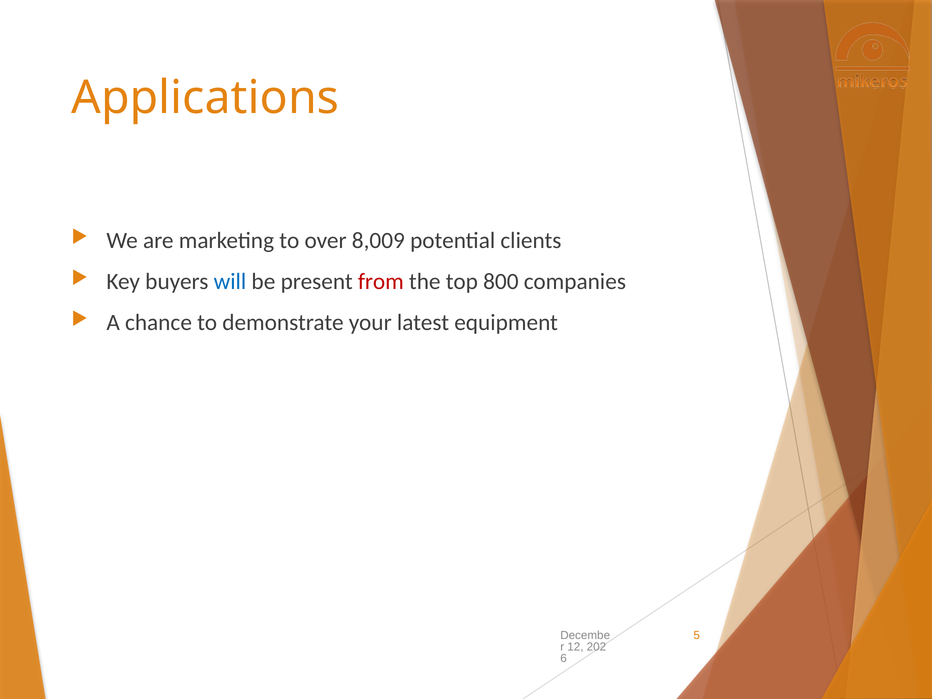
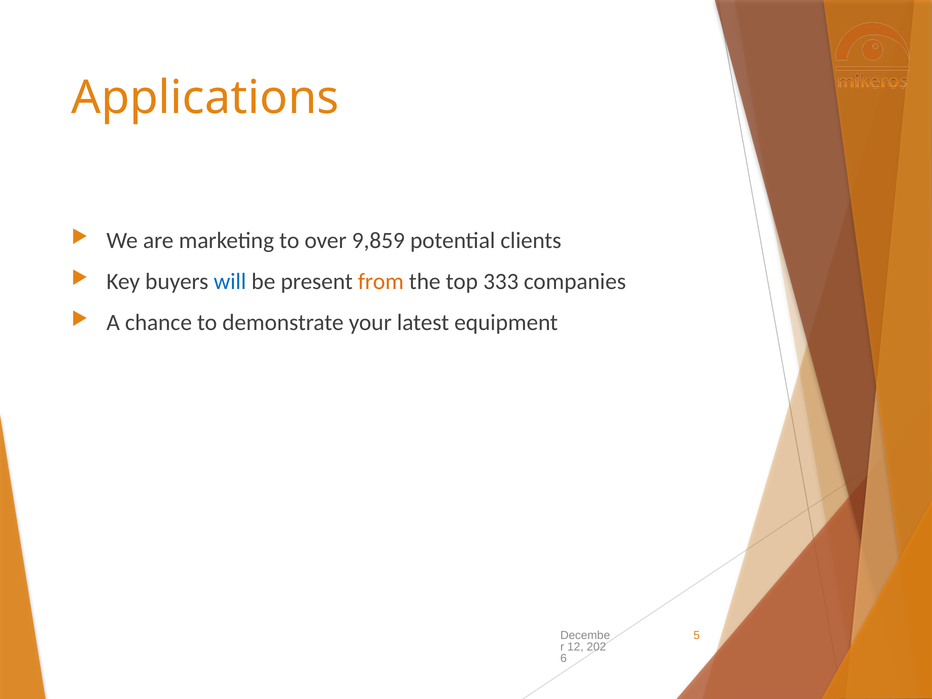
8,009: 8,009 -> 9,859 (378, 241)
from colour: red -> orange (381, 281)
800: 800 -> 333 (501, 281)
